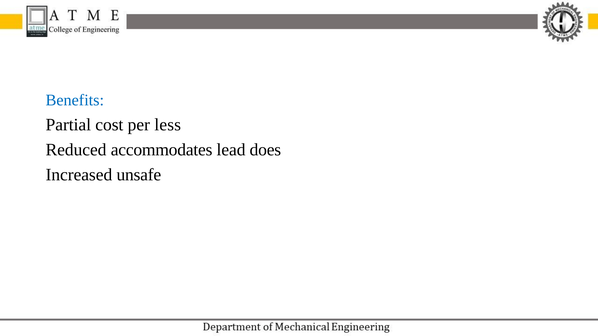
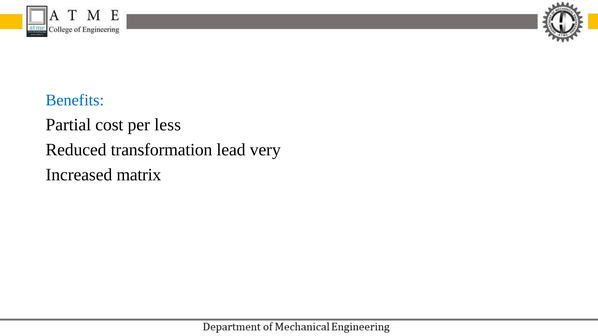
accommodates: accommodates -> transformation (162, 150)
does: does -> very (265, 150)
unsafe: unsafe -> matrix (139, 175)
